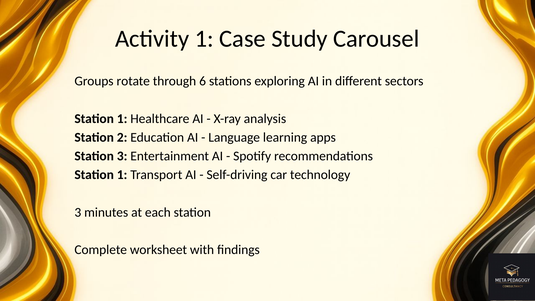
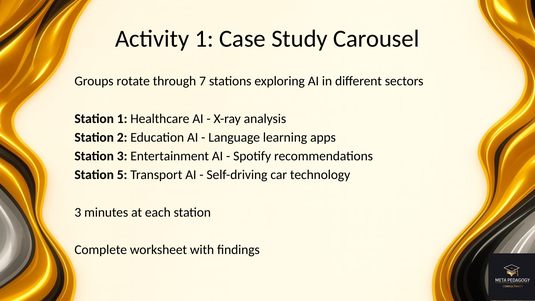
6: 6 -> 7 (203, 81)
1: 1 -> 5 (122, 175)
